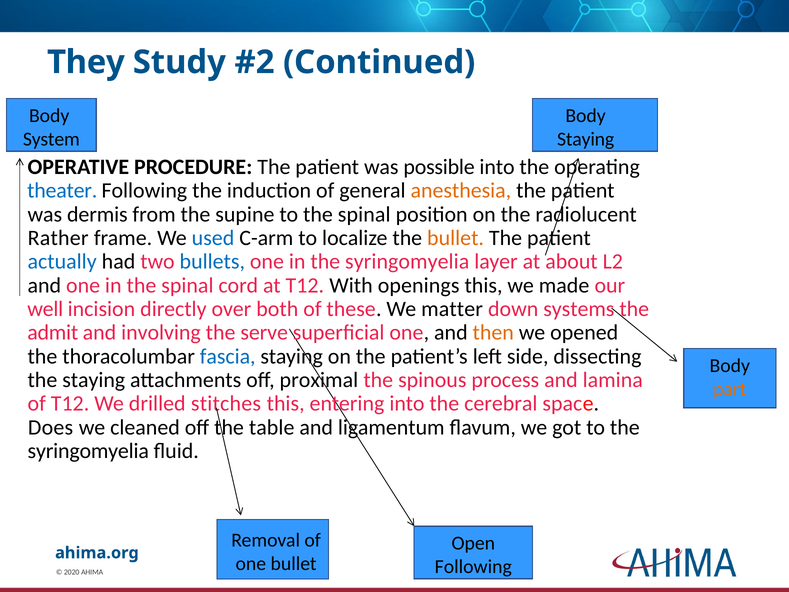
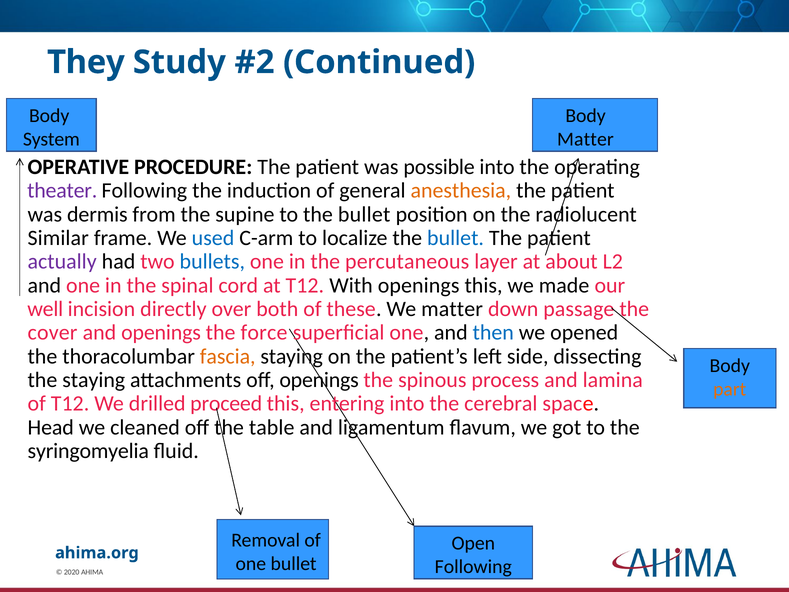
Staying: Staying -> Matter (585, 139)
theater colour: blue -> purple (62, 191)
to the spinal: spinal -> bullet (364, 214)
Rather: Rather -> Similar (58, 238)
bullet colour: orange -> blue (456, 238)
actually colour: blue -> purple (62, 262)
in the syringomyelia: syringomyelia -> percutaneous (407, 262)
systems: systems -> passage (579, 309)
admit: admit -> cover (53, 333)
and involving: involving -> openings (161, 333)
serve: serve -> force (264, 333)
then colour: orange -> blue (493, 333)
fascia colour: blue -> orange (228, 356)
off proximal: proximal -> openings (319, 380)
stitches: stitches -> proceed (226, 404)
Does: Does -> Head (51, 427)
